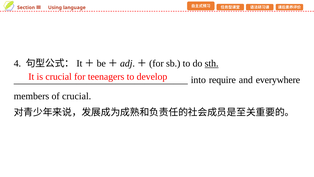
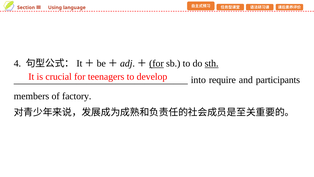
for underline: none -> present (156, 63)
everywhere: everywhere -> participants (278, 80)
of crucial: crucial -> factory (77, 96)
